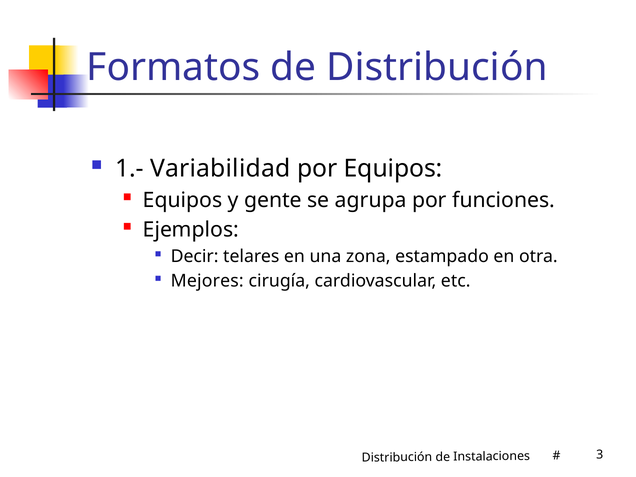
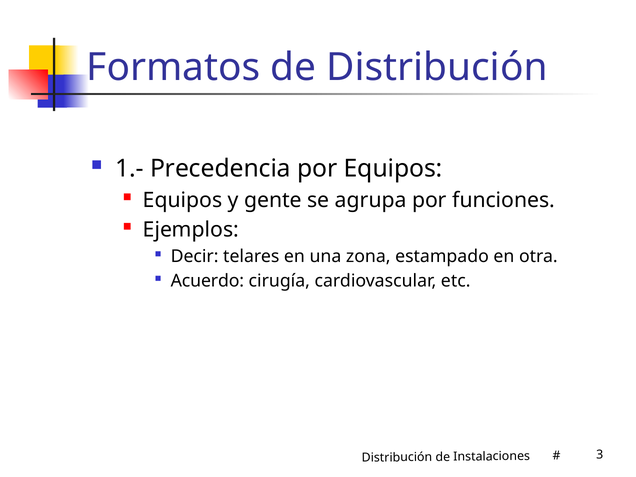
Variabilidad: Variabilidad -> Precedencia (220, 168)
Mejores: Mejores -> Acuerdo (207, 281)
